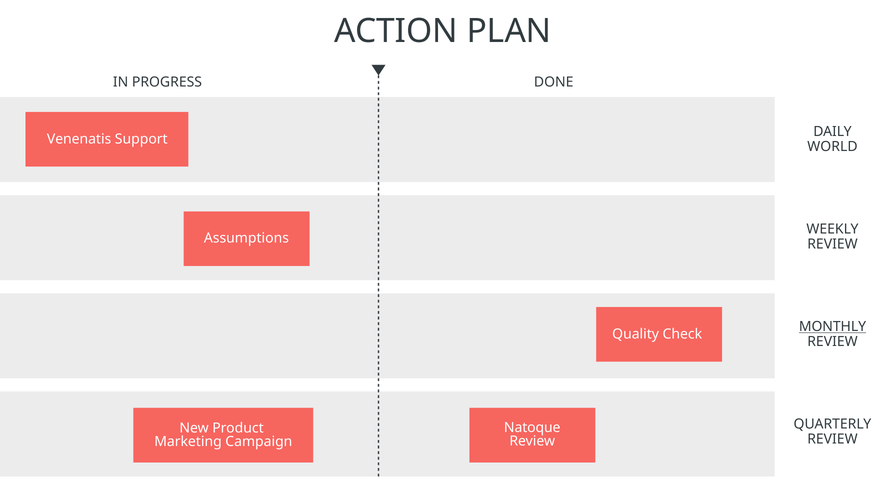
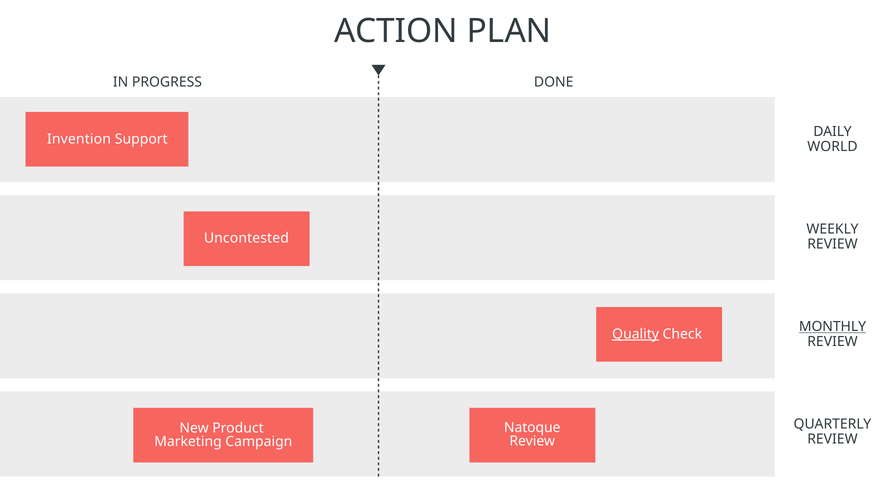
Venenatis: Venenatis -> Invention (79, 139)
Assumptions: Assumptions -> Uncontested (246, 238)
Quality underline: none -> present (636, 334)
